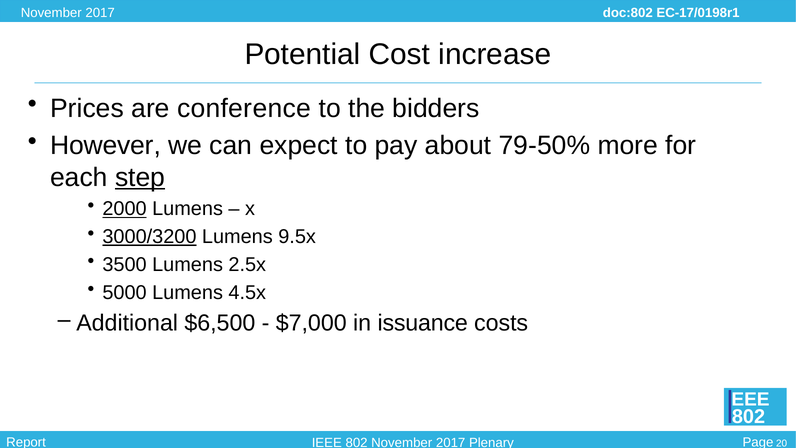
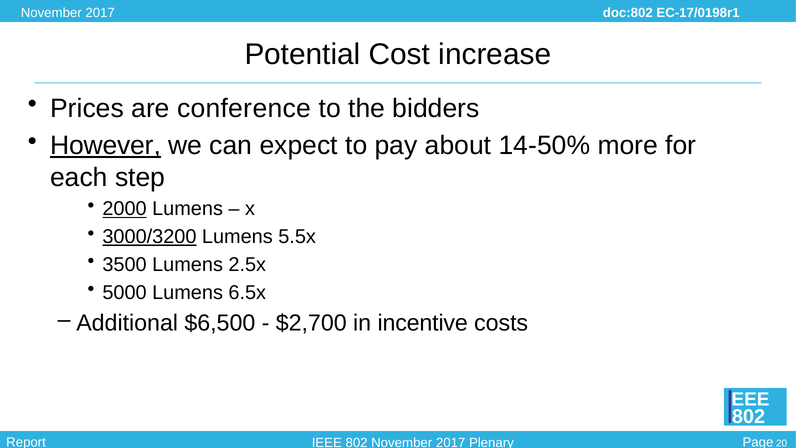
However underline: none -> present (106, 145)
79-50%: 79-50% -> 14-50% (544, 145)
step underline: present -> none (140, 177)
9.5x: 9.5x -> 5.5x (297, 237)
4.5x: 4.5x -> 6.5x (247, 292)
$7,000: $7,000 -> $2,700 (311, 323)
issuance: issuance -> incentive (423, 323)
